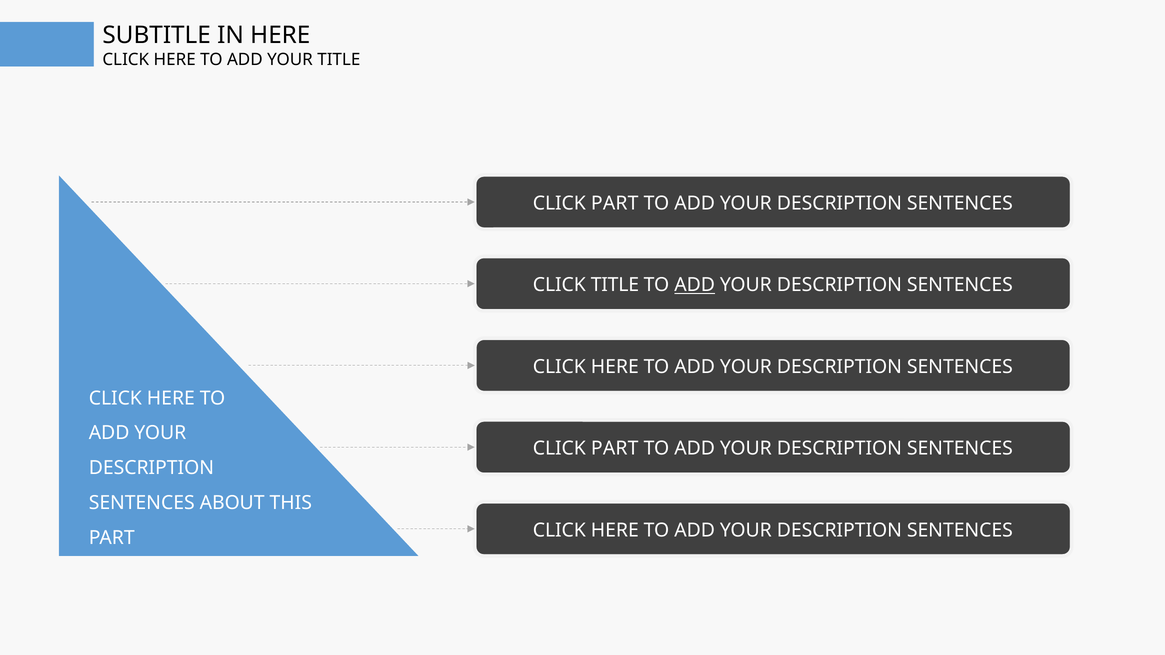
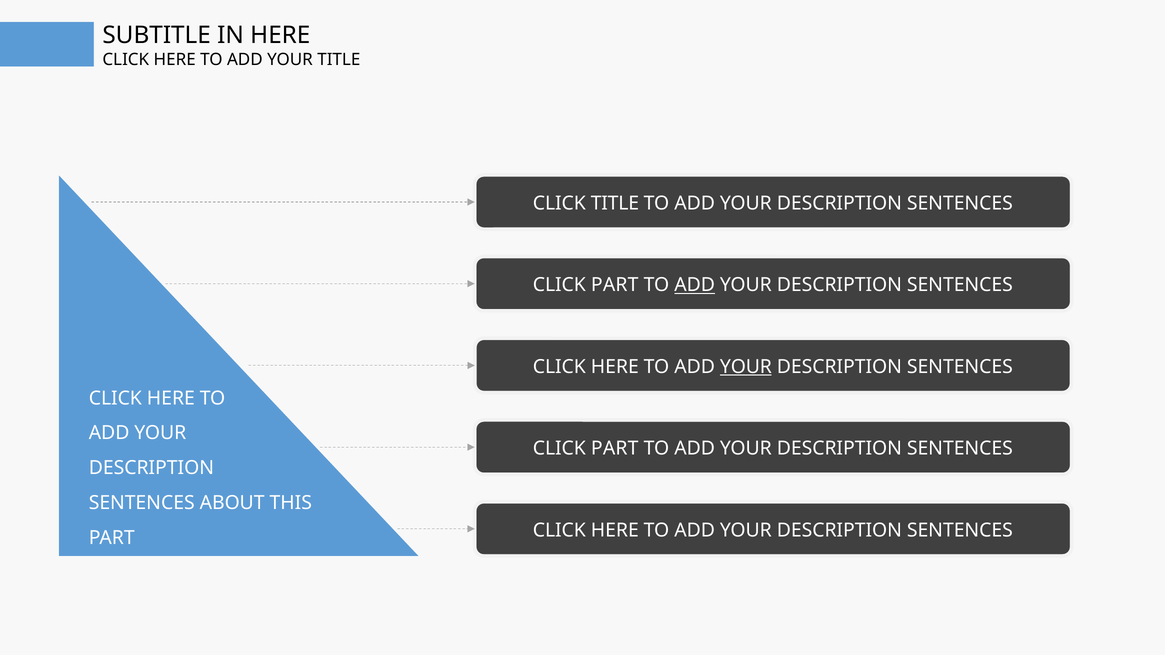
PART: PART -> TITLE (615, 203)
TITLE: TITLE -> PART (615, 285)
YOUR underline: none -> present (746, 367)
